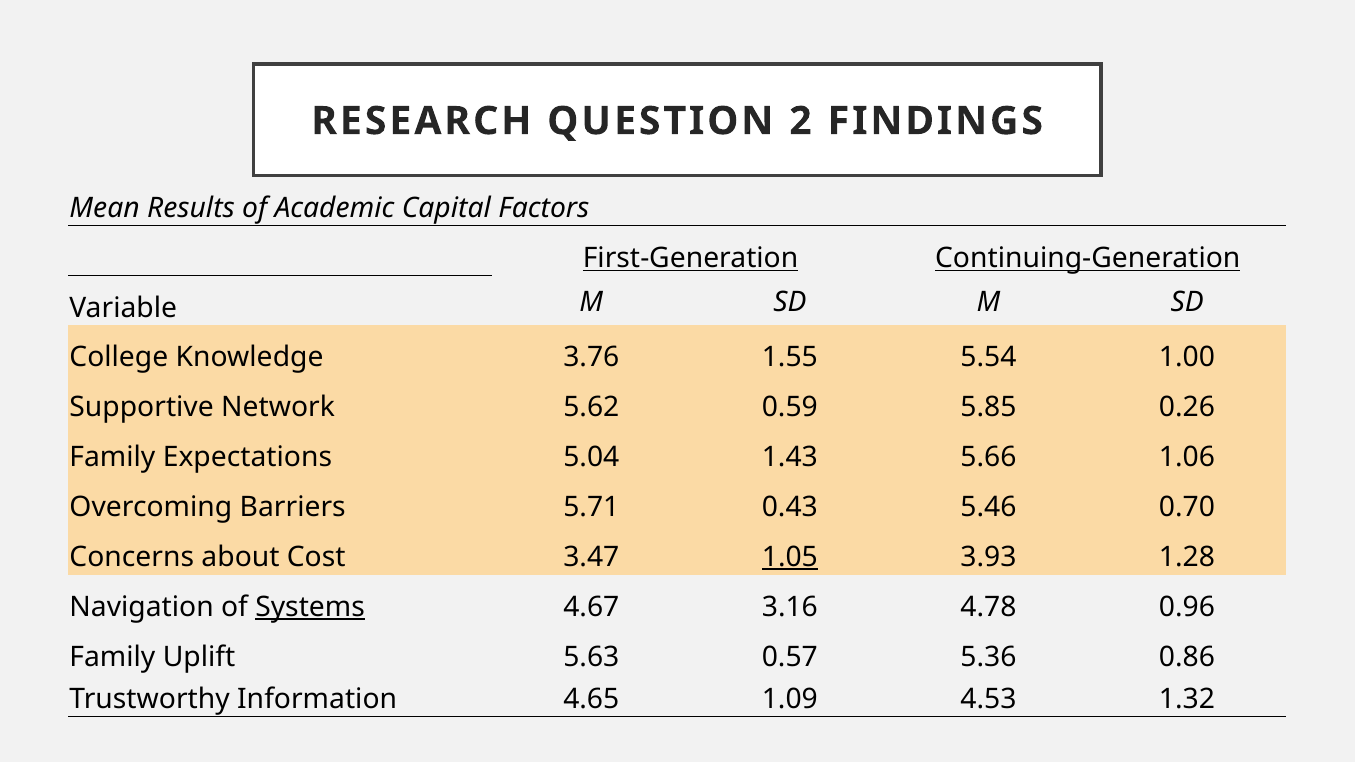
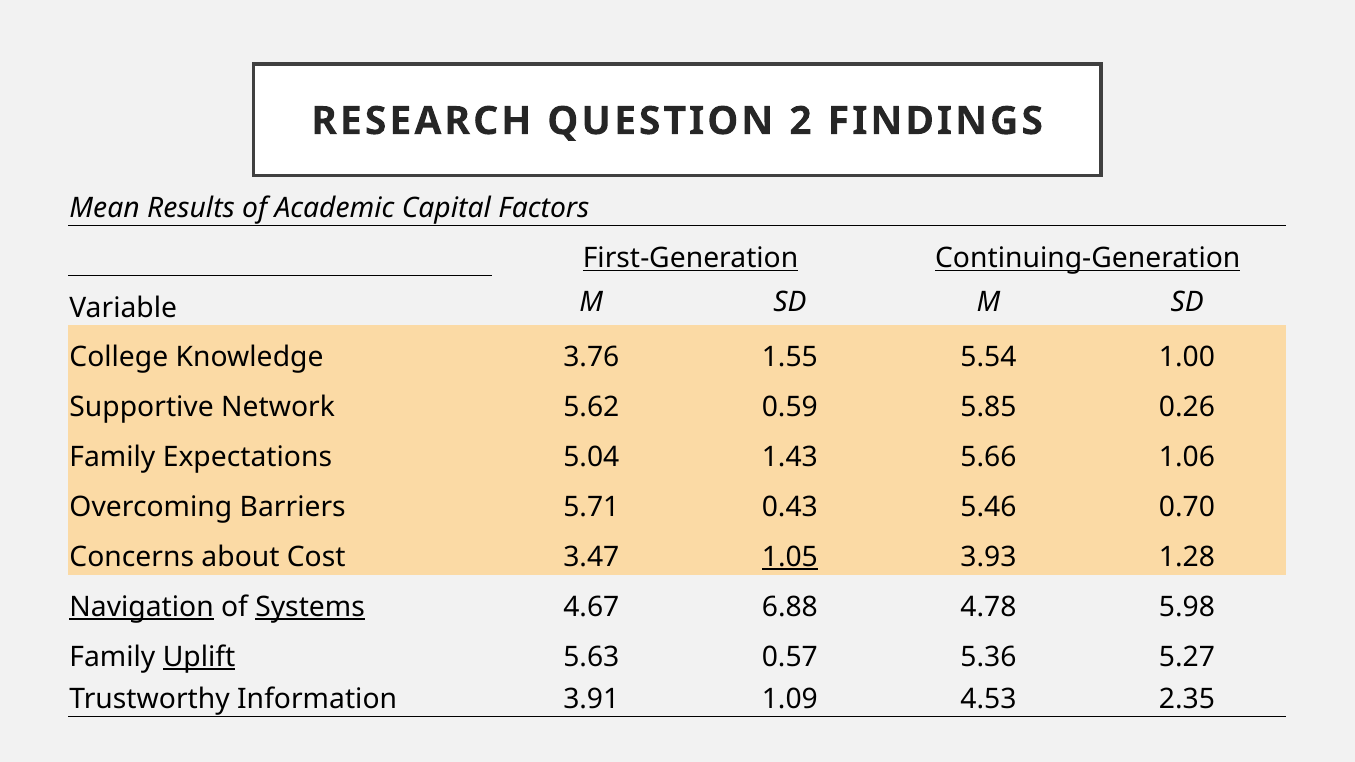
Navigation underline: none -> present (142, 607)
3.16: 3.16 -> 6.88 (790, 607)
0.96: 0.96 -> 5.98 (1187, 607)
Uplift underline: none -> present (199, 657)
0.86: 0.86 -> 5.27 (1187, 657)
4.65: 4.65 -> 3.91 (591, 699)
1.32: 1.32 -> 2.35 (1187, 699)
